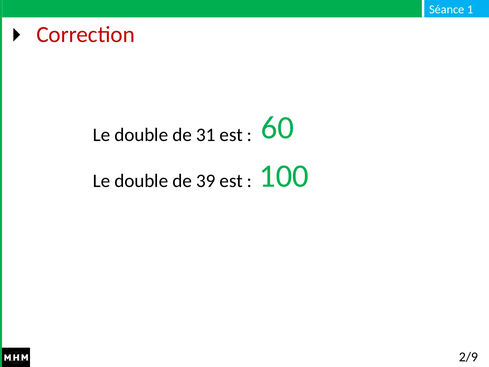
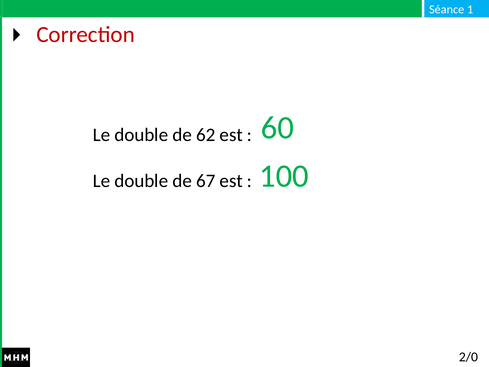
31: 31 -> 62 (206, 135)
39: 39 -> 67 (206, 181)
2/9: 2/9 -> 2/0 (468, 357)
